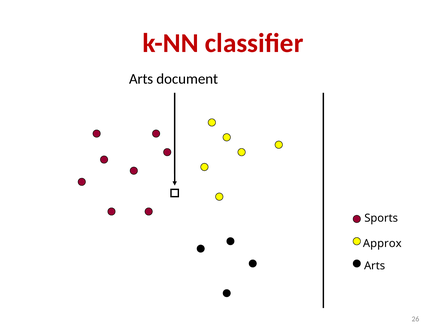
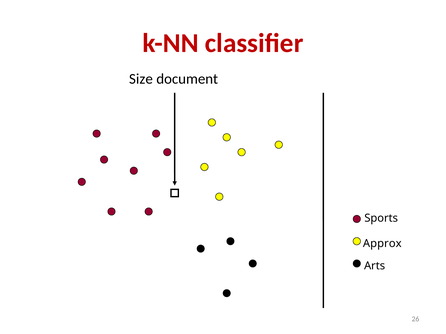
Arts: Arts -> Size (141, 79)
